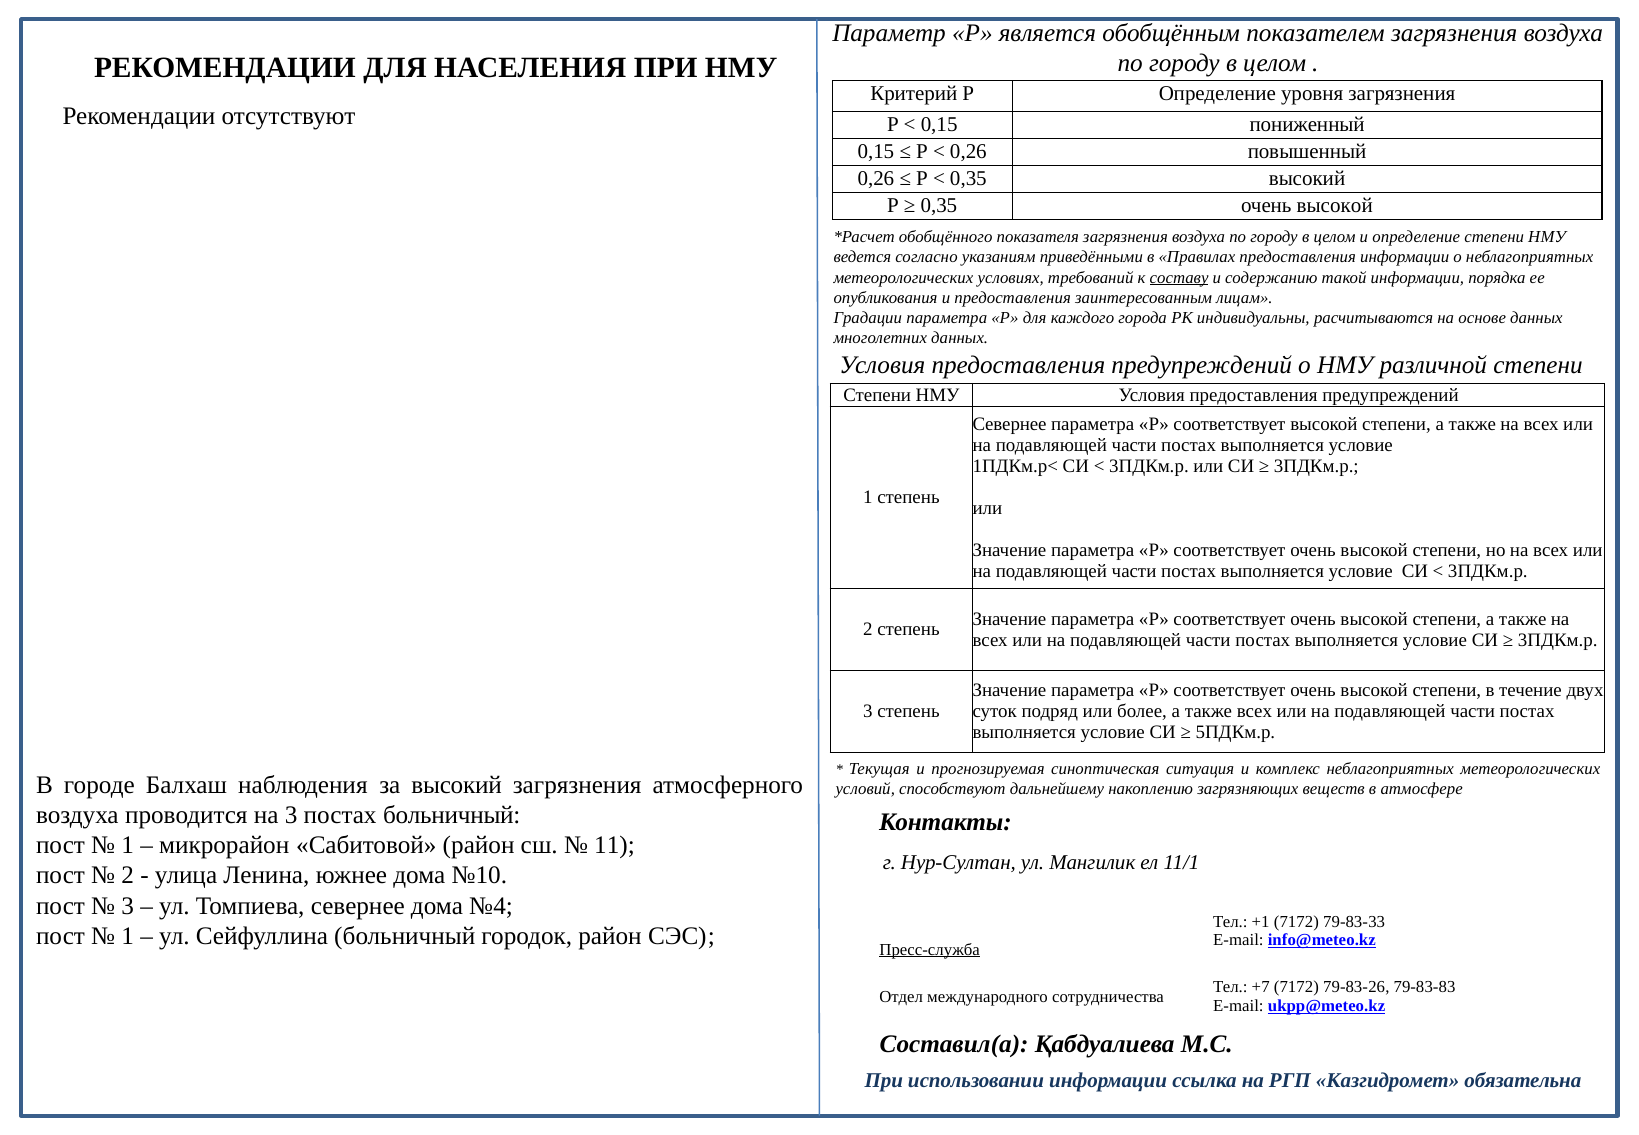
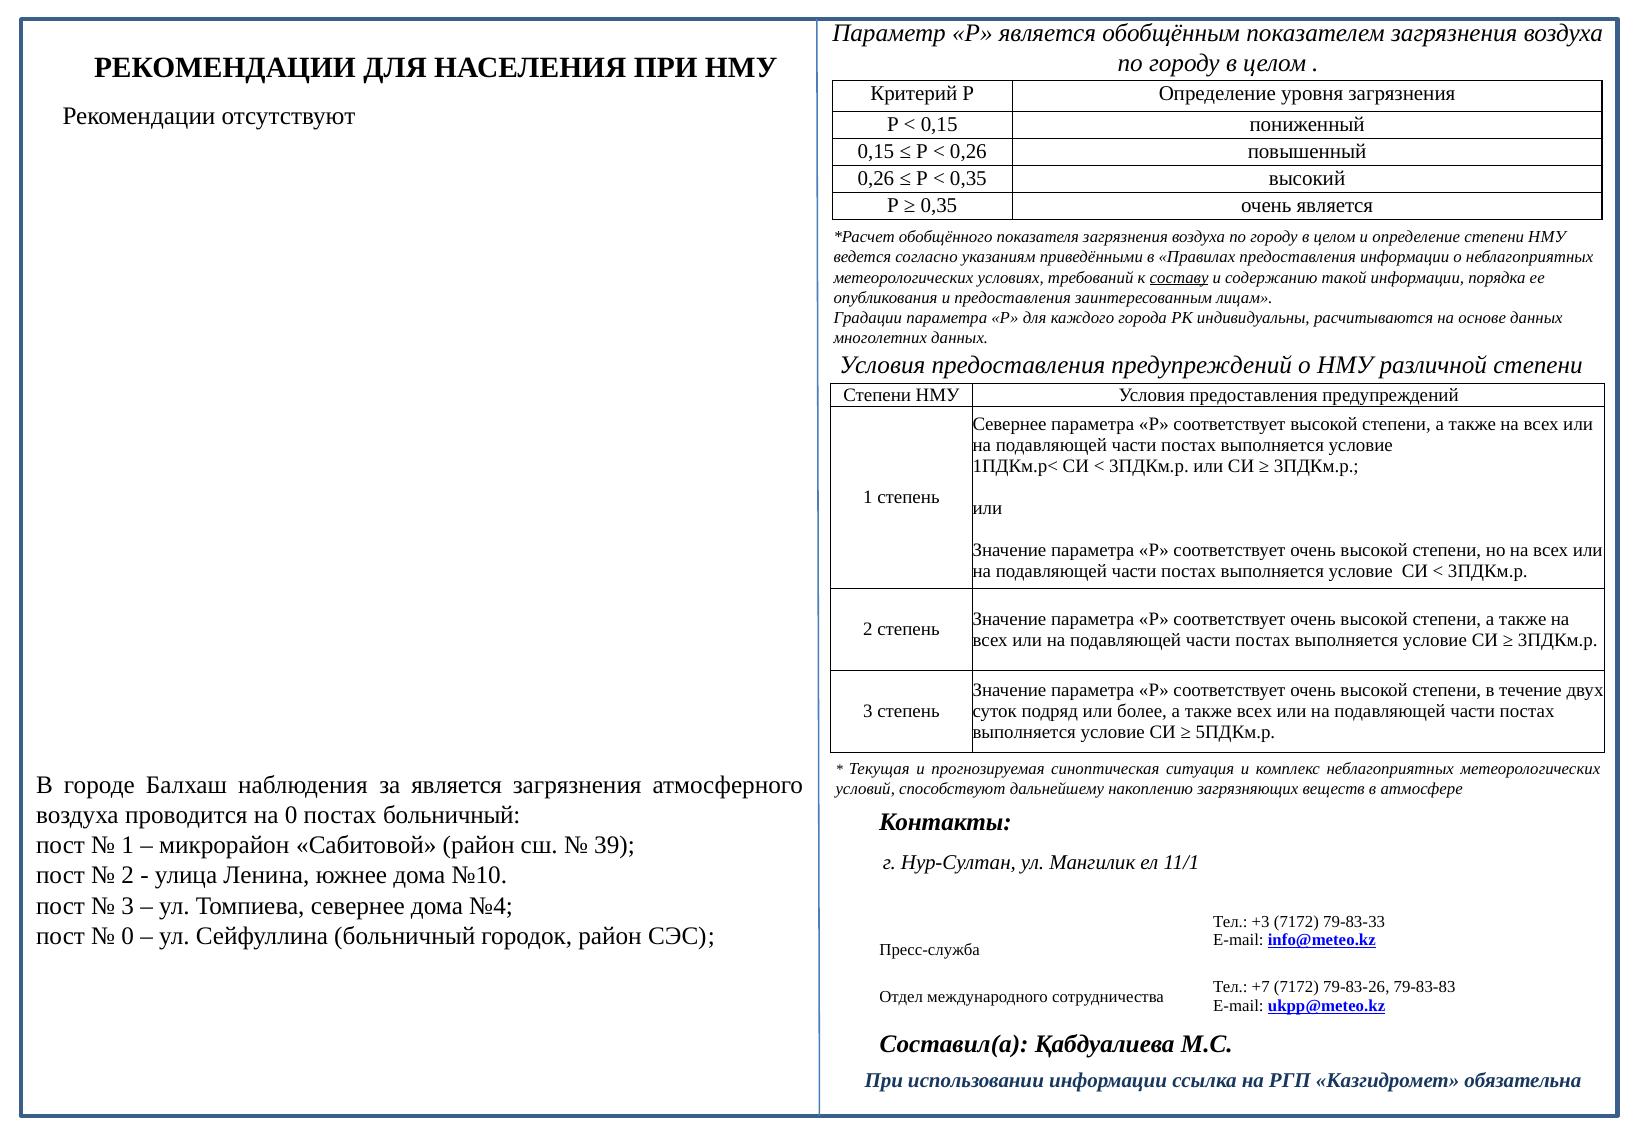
0,35 очень высокой: высокой -> является (1335, 206)
за высокий: высокий -> является (457, 785)
на 3: 3 -> 0 (291, 815)
11: 11 -> 39 (614, 845)
+1: +1 -> +3 (1261, 921)
1: 1 -> 0 (128, 936)
Пресс-служба underline: present -> none (930, 949)
